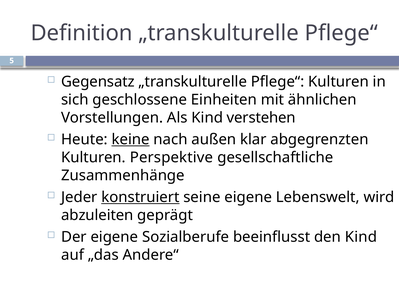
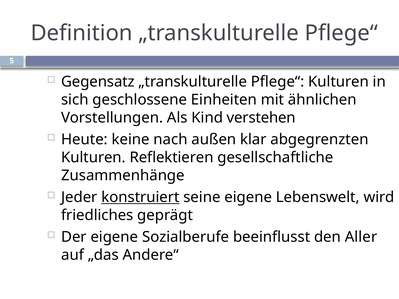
keine underline: present -> none (131, 140)
Perspektive: Perspektive -> Reflektieren (172, 158)
abzuleiten: abzuleiten -> friedliches (97, 215)
den Kind: Kind -> Aller (361, 237)
